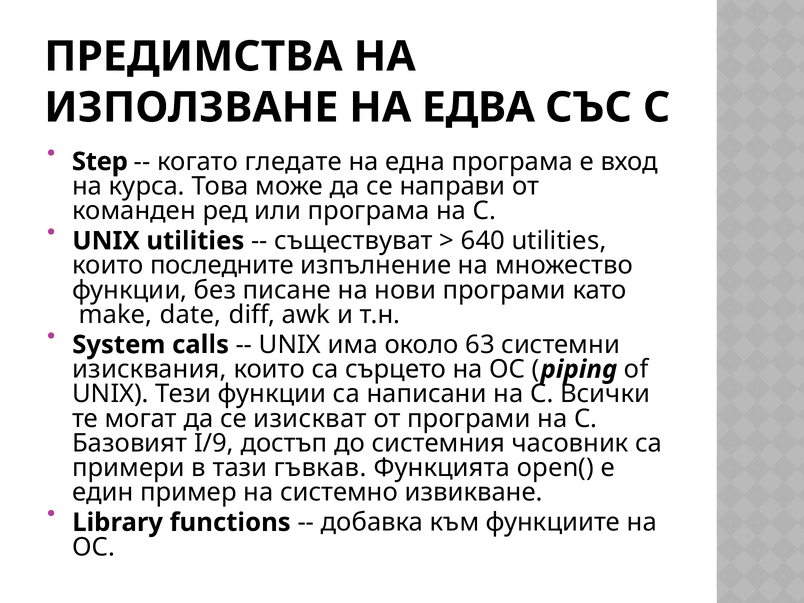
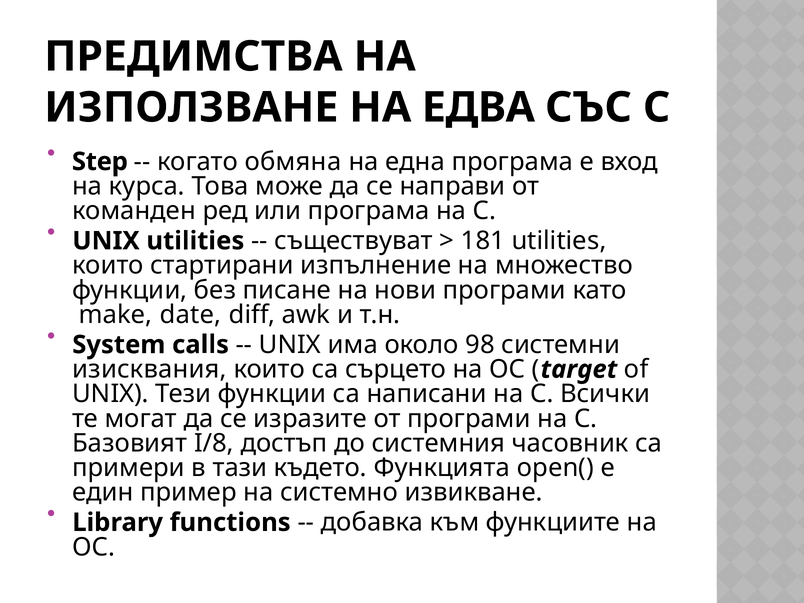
гледате: гледате -> обмяна (293, 162)
640: 640 -> 181 (483, 241)
последните: последните -> стартирани (222, 265)
63: 63 -> 98 (480, 345)
piping: piping -> target (579, 369)
изискват: изискват -> изразите (310, 419)
I/9: I/9 -> I/8 (214, 443)
гъвкав: гъвкав -> където (320, 468)
